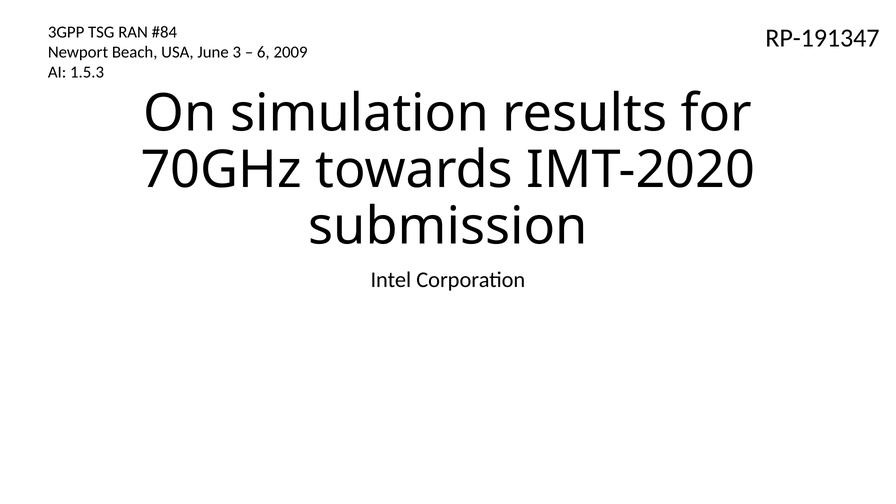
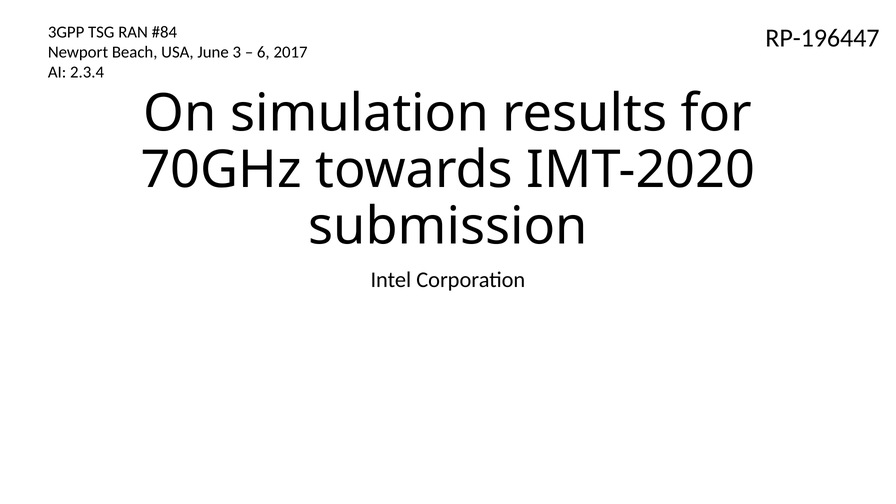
RP-191347: RP-191347 -> RP-196447 (822, 38)
2009: 2009 -> 2017 (291, 52)
1.5.3: 1.5.3 -> 2.3.4 (87, 72)
